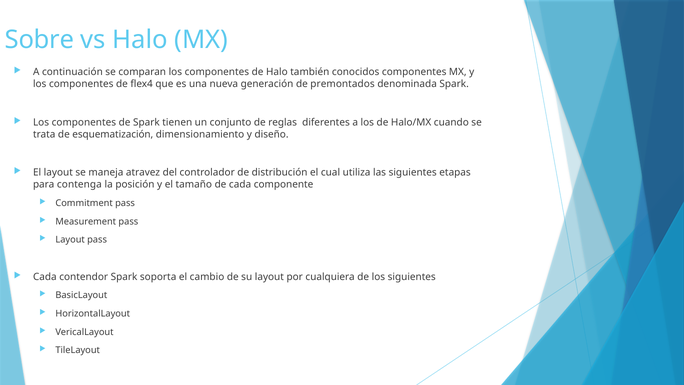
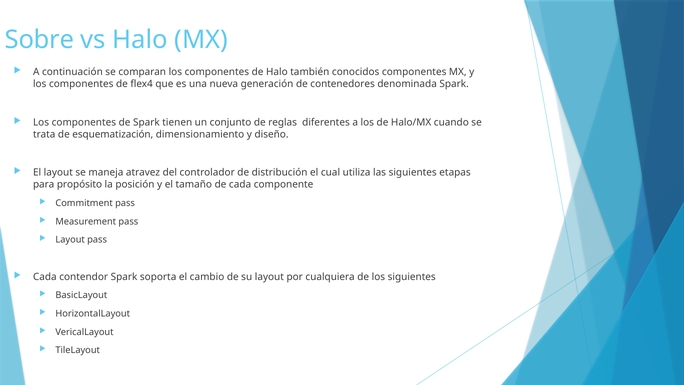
premontados: premontados -> contenedores (343, 84)
contenga: contenga -> propósito (79, 184)
